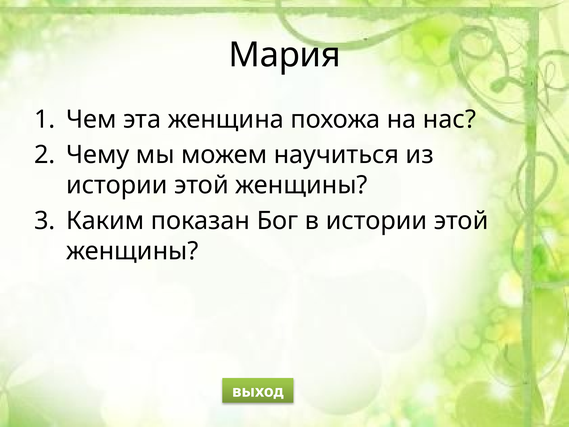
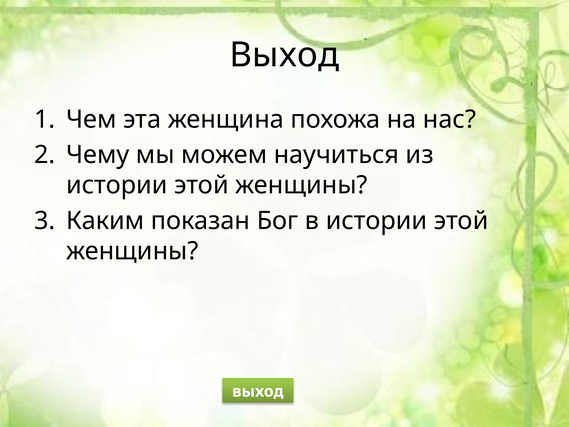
Мария: Мария -> Выход (284, 55)
